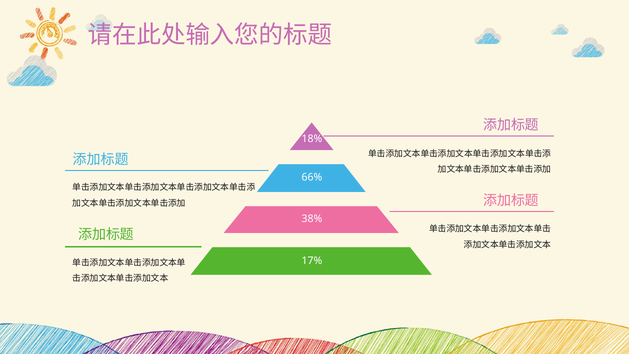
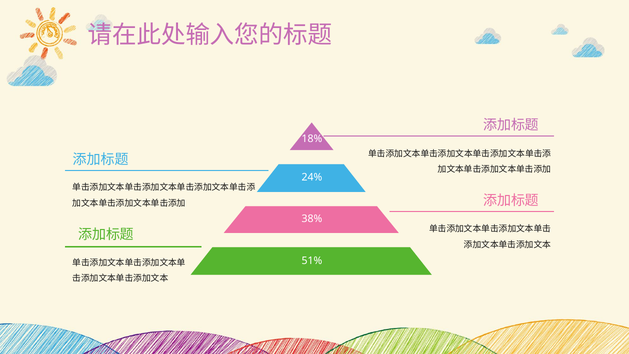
66%: 66% -> 24% (312, 177)
17%: 17% -> 51% (312, 260)
